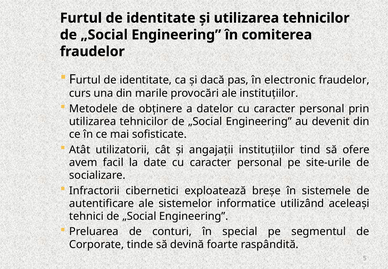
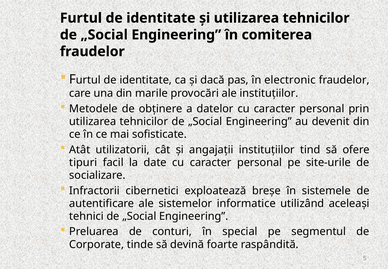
curs: curs -> care (80, 93)
avem: avem -> tipuri (83, 162)
